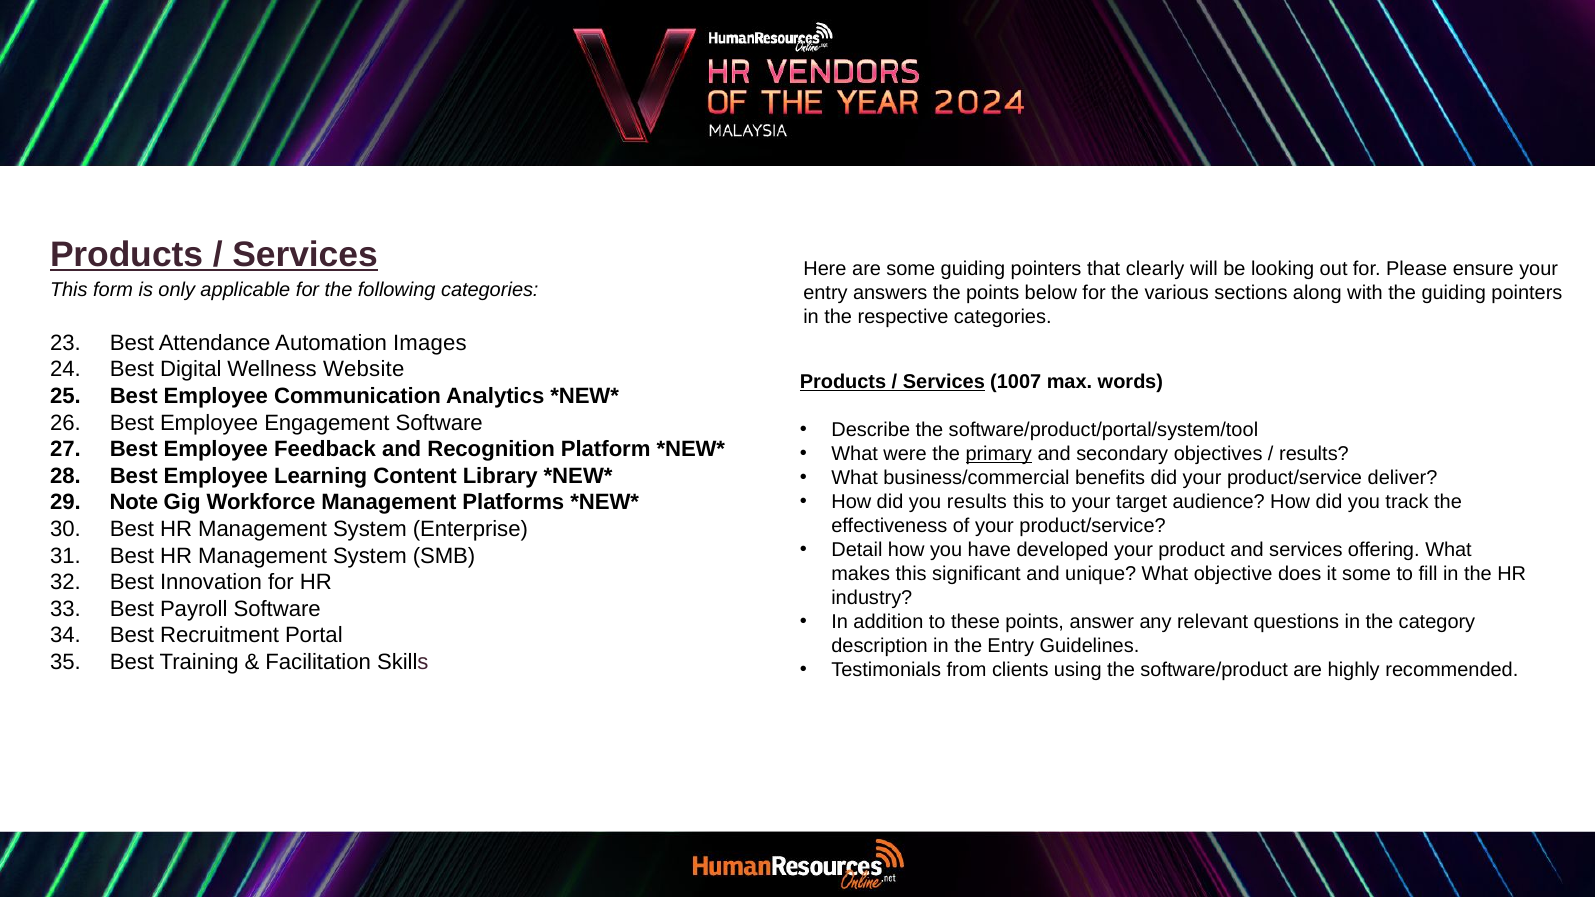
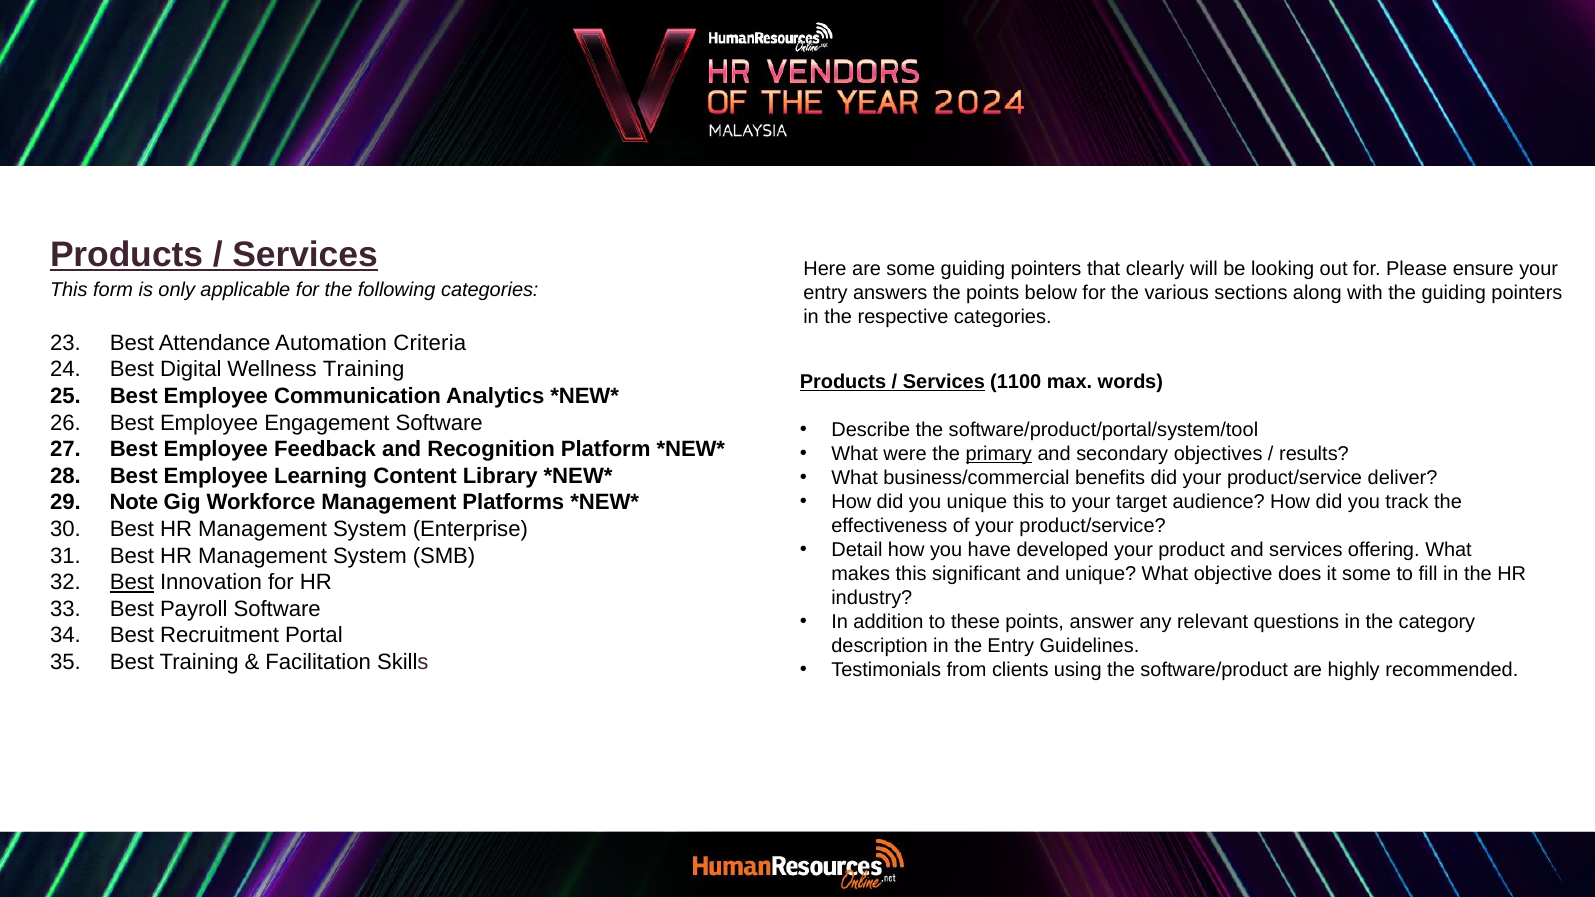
Images: Images -> Criteria (430, 343)
Wellness Website: Website -> Training (364, 370)
1007: 1007 -> 1100 (1016, 382)
you results: results -> unique (977, 502)
Best underline: none -> present (132, 583)
